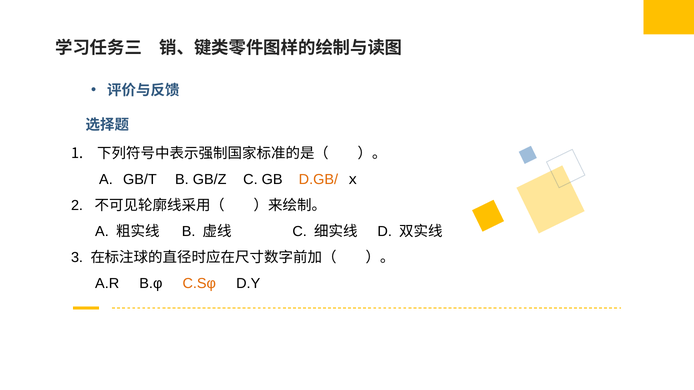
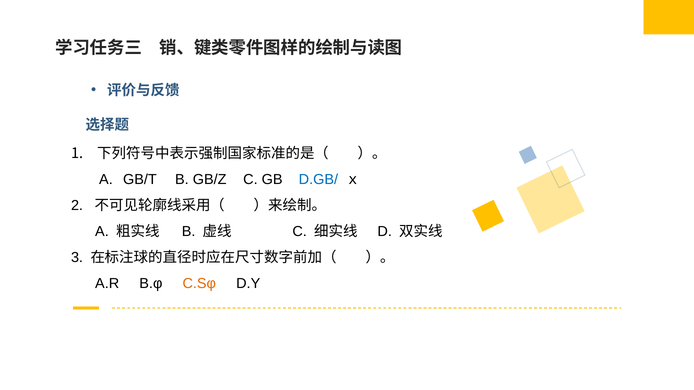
D.GB/ colour: orange -> blue (318, 180)
